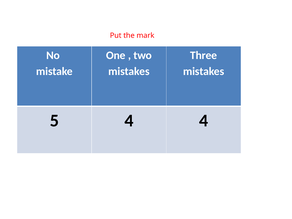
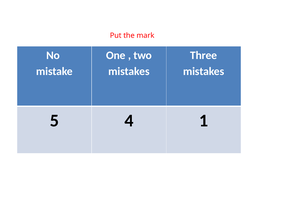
4 4: 4 -> 1 (204, 121)
